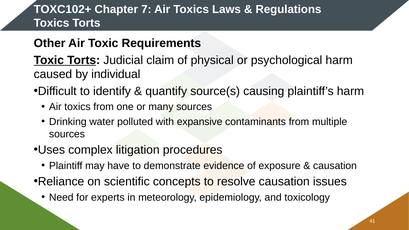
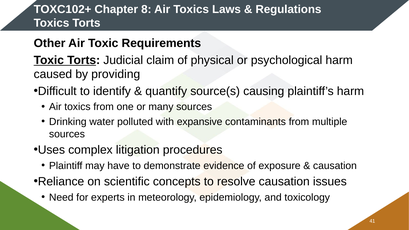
7: 7 -> 8 (146, 9)
individual: individual -> providing (116, 74)
